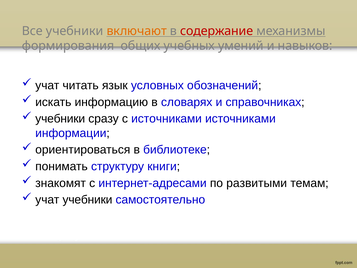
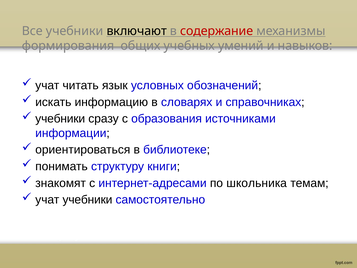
включают colour: orange -> black (137, 31)
с источниками: источниками -> образования (167, 119)
развитыми: развитыми -> школьника (257, 183)
